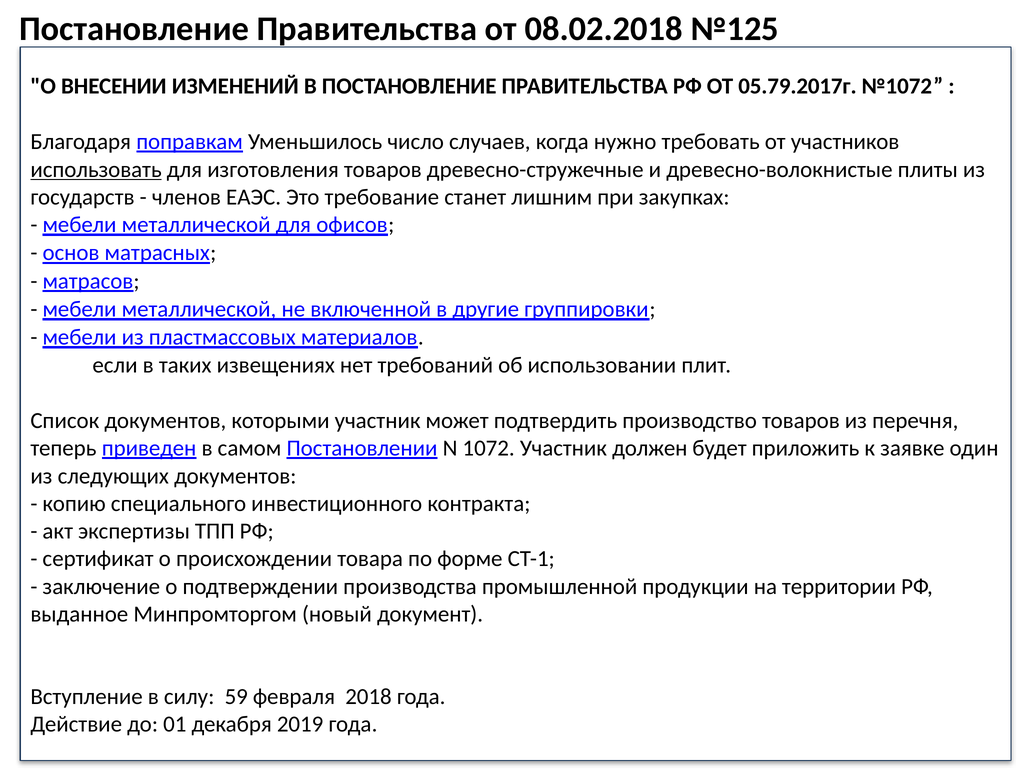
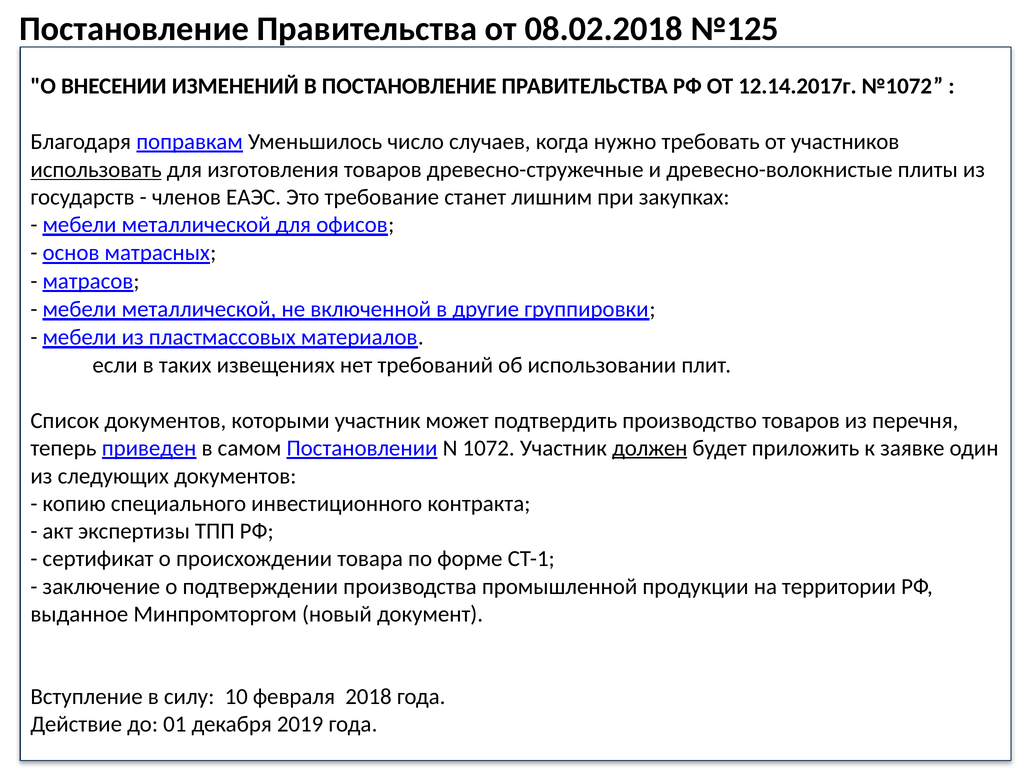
05.79.2017г: 05.79.2017г -> 12.14.2017г (797, 86)
должен underline: none -> present (650, 448)
59: 59 -> 10 (236, 696)
